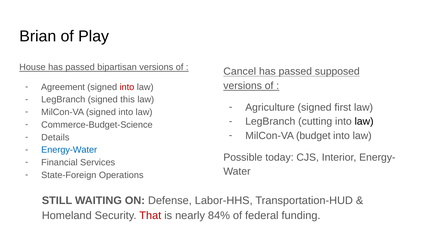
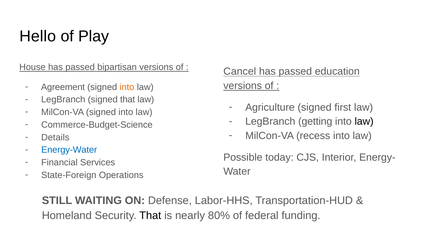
Brian: Brian -> Hello (38, 36)
supposed: supposed -> education (337, 72)
into colour: red -> orange (127, 87)
signed this: this -> that (128, 100)
cutting: cutting -> getting (315, 122)
budget: budget -> recess (313, 136)
That colour: red -> black (150, 216)
84%: 84% -> 80% (219, 216)
